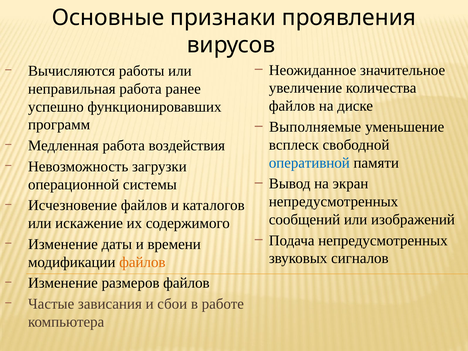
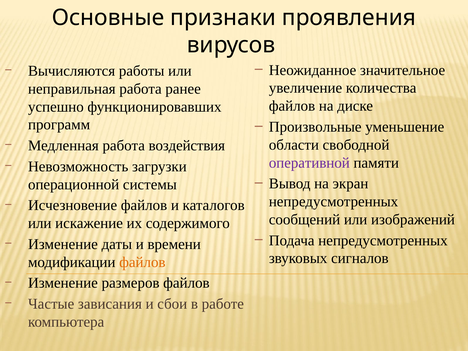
Выполняемые: Выполняемые -> Произвольные (315, 127)
всплеск: всплеск -> области (294, 145)
оперативной colour: blue -> purple (309, 163)
